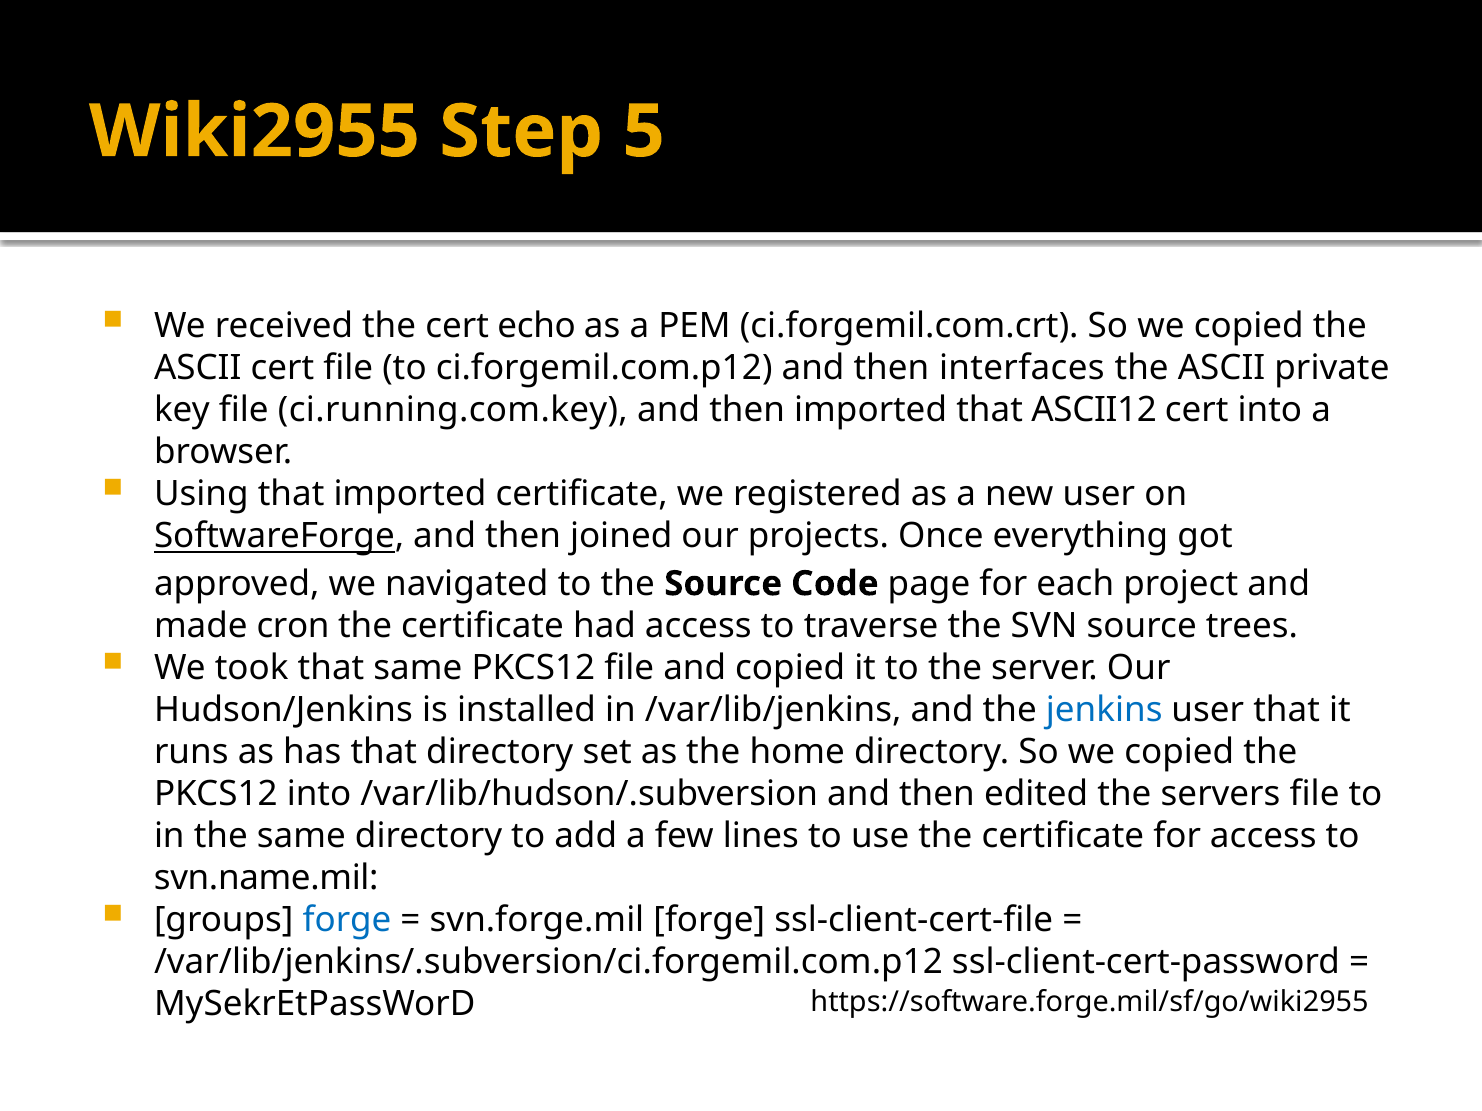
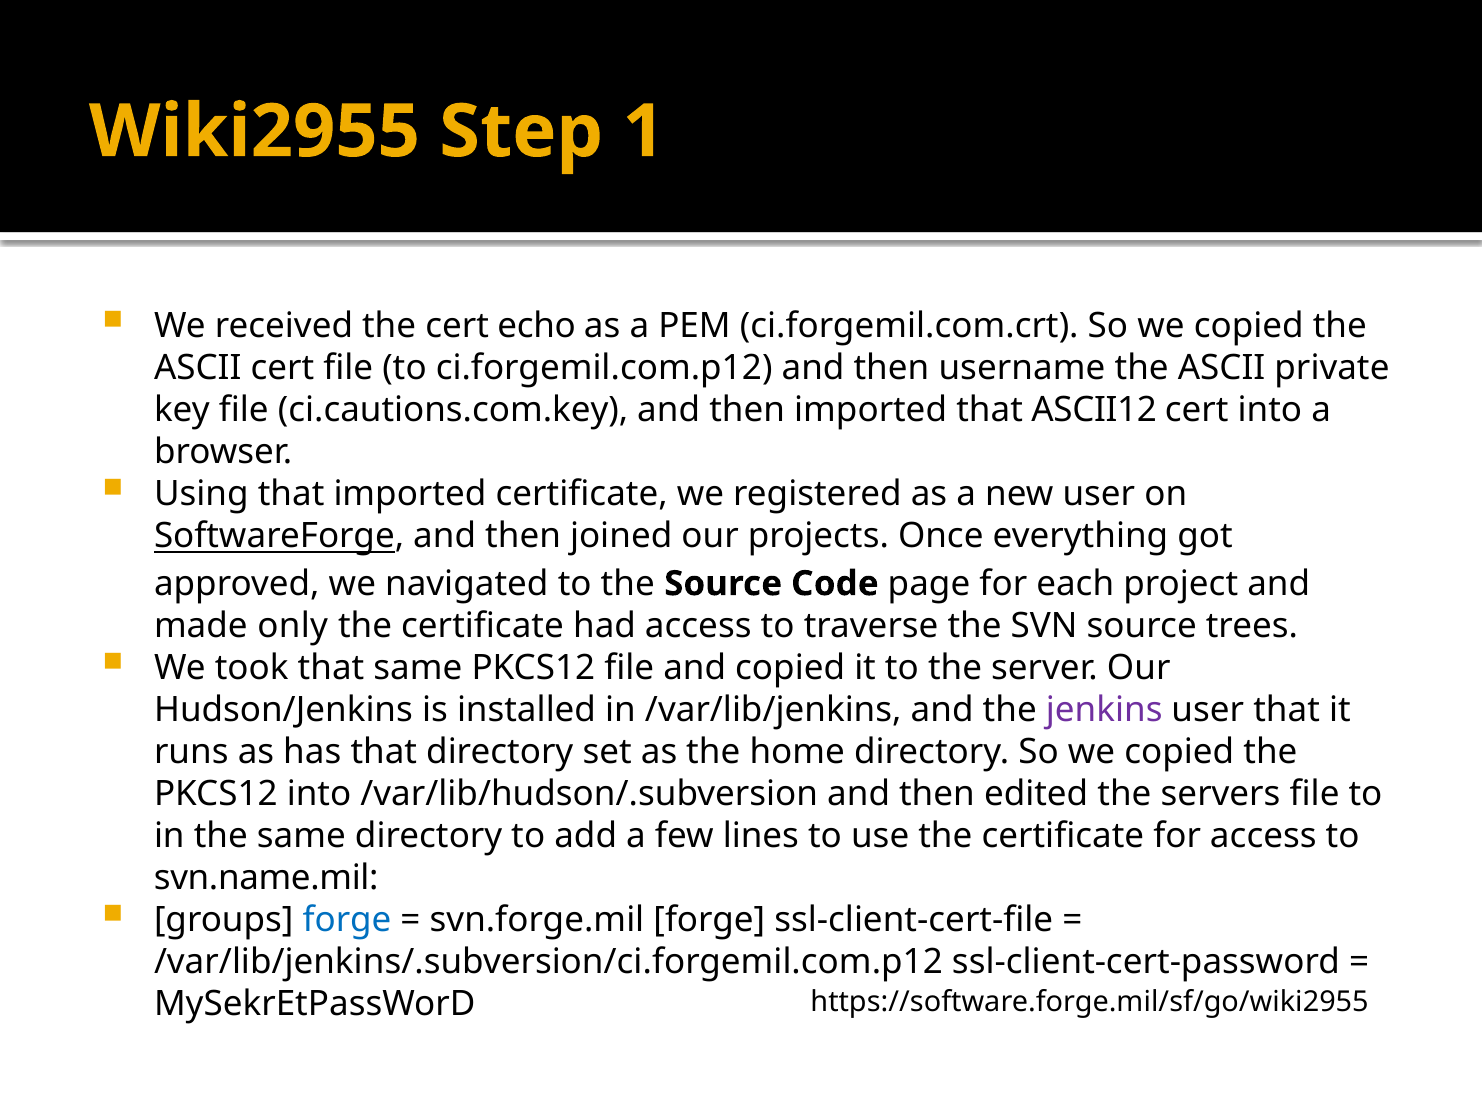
5: 5 -> 1 (644, 132)
interfaces: interfaces -> username (1022, 368)
ci.running.com.key: ci.running.com.key -> ci.cautions.com.key (453, 410)
cron: cron -> only (293, 626)
jenkins colour: blue -> purple (1104, 710)
